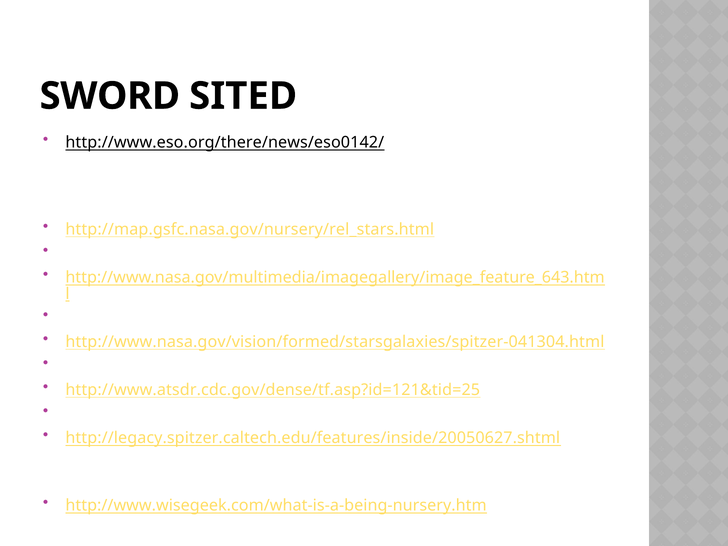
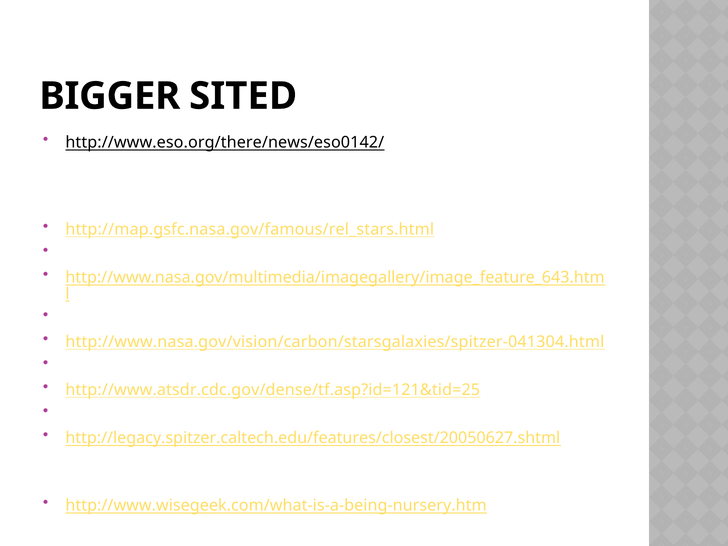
SWORD: SWORD -> BIGGER (110, 96)
http://map.gsfc.nasa.gov/nursery/rel_stars.html: http://map.gsfc.nasa.gov/nursery/rel_stars.html -> http://map.gsfc.nasa.gov/famous/rel_stars.html (250, 229)
http://www.nasa.gov/vision/formed/starsgalaxies/spitzer-041304.html: http://www.nasa.gov/vision/formed/starsgalaxies/spitzer-041304.html -> http://www.nasa.gov/vision/carbon/starsgalaxies/spitzer-041304.html (335, 342)
http://legacy.spitzer.caltech.edu/features/inside/20050627.shtml: http://legacy.spitzer.caltech.edu/features/inside/20050627.shtml -> http://legacy.spitzer.caltech.edu/features/closest/20050627.shtml (313, 438)
